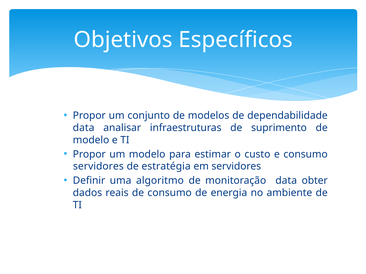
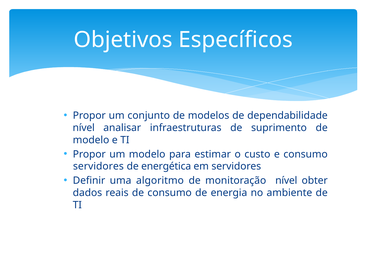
data: data -> nível (84, 128)
estratégia: estratégia -> energética (166, 167)
monitoração data: data -> nível (286, 181)
